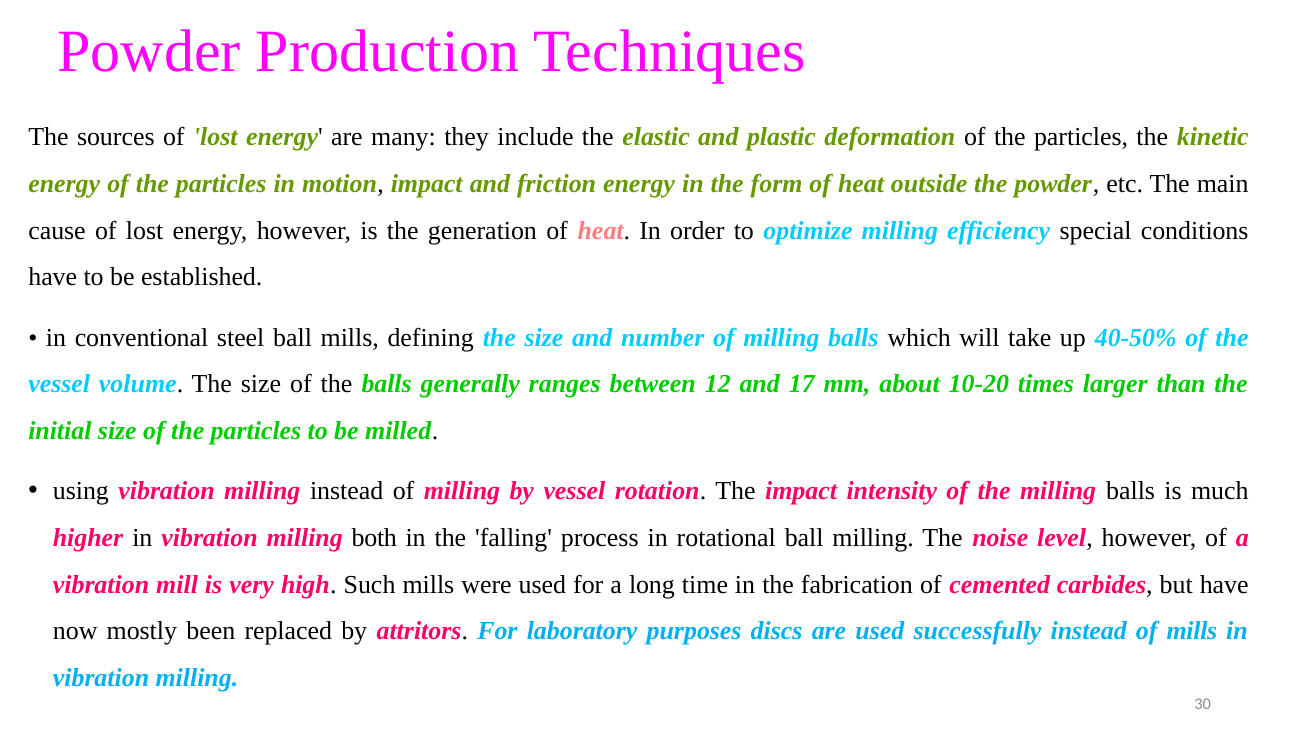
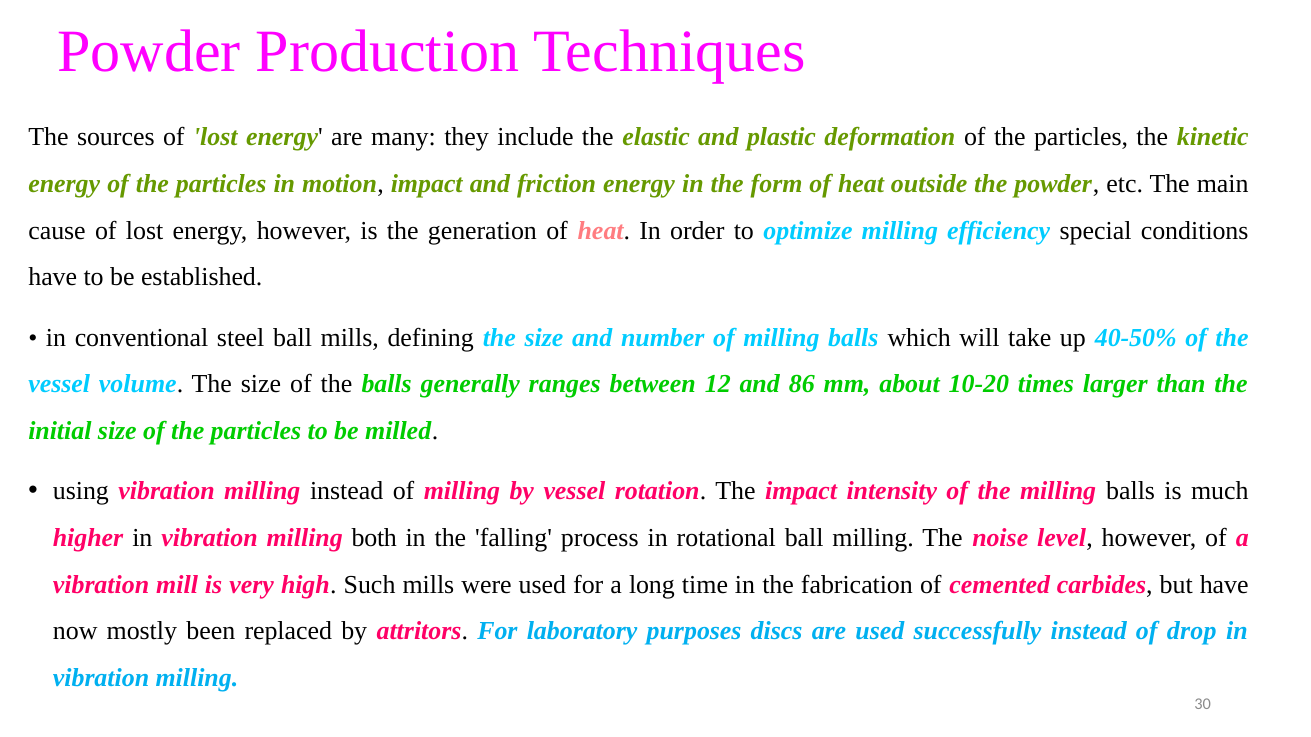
17: 17 -> 86 (802, 384)
of mills: mills -> drop (1192, 632)
